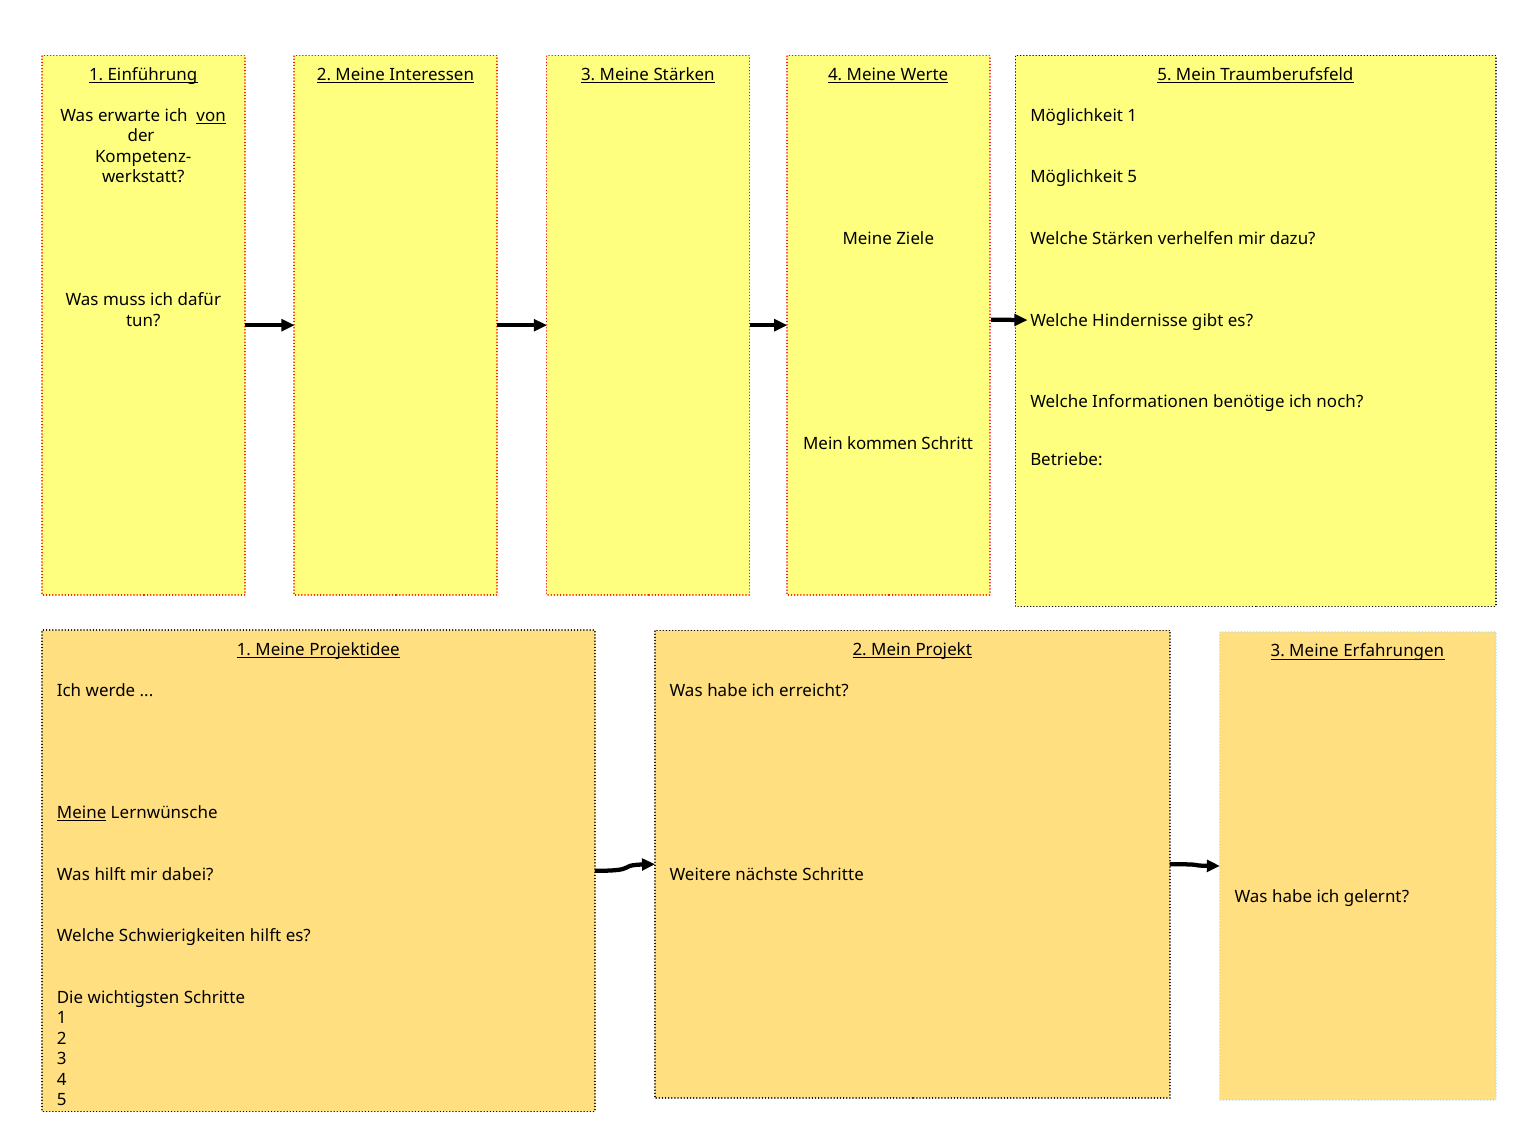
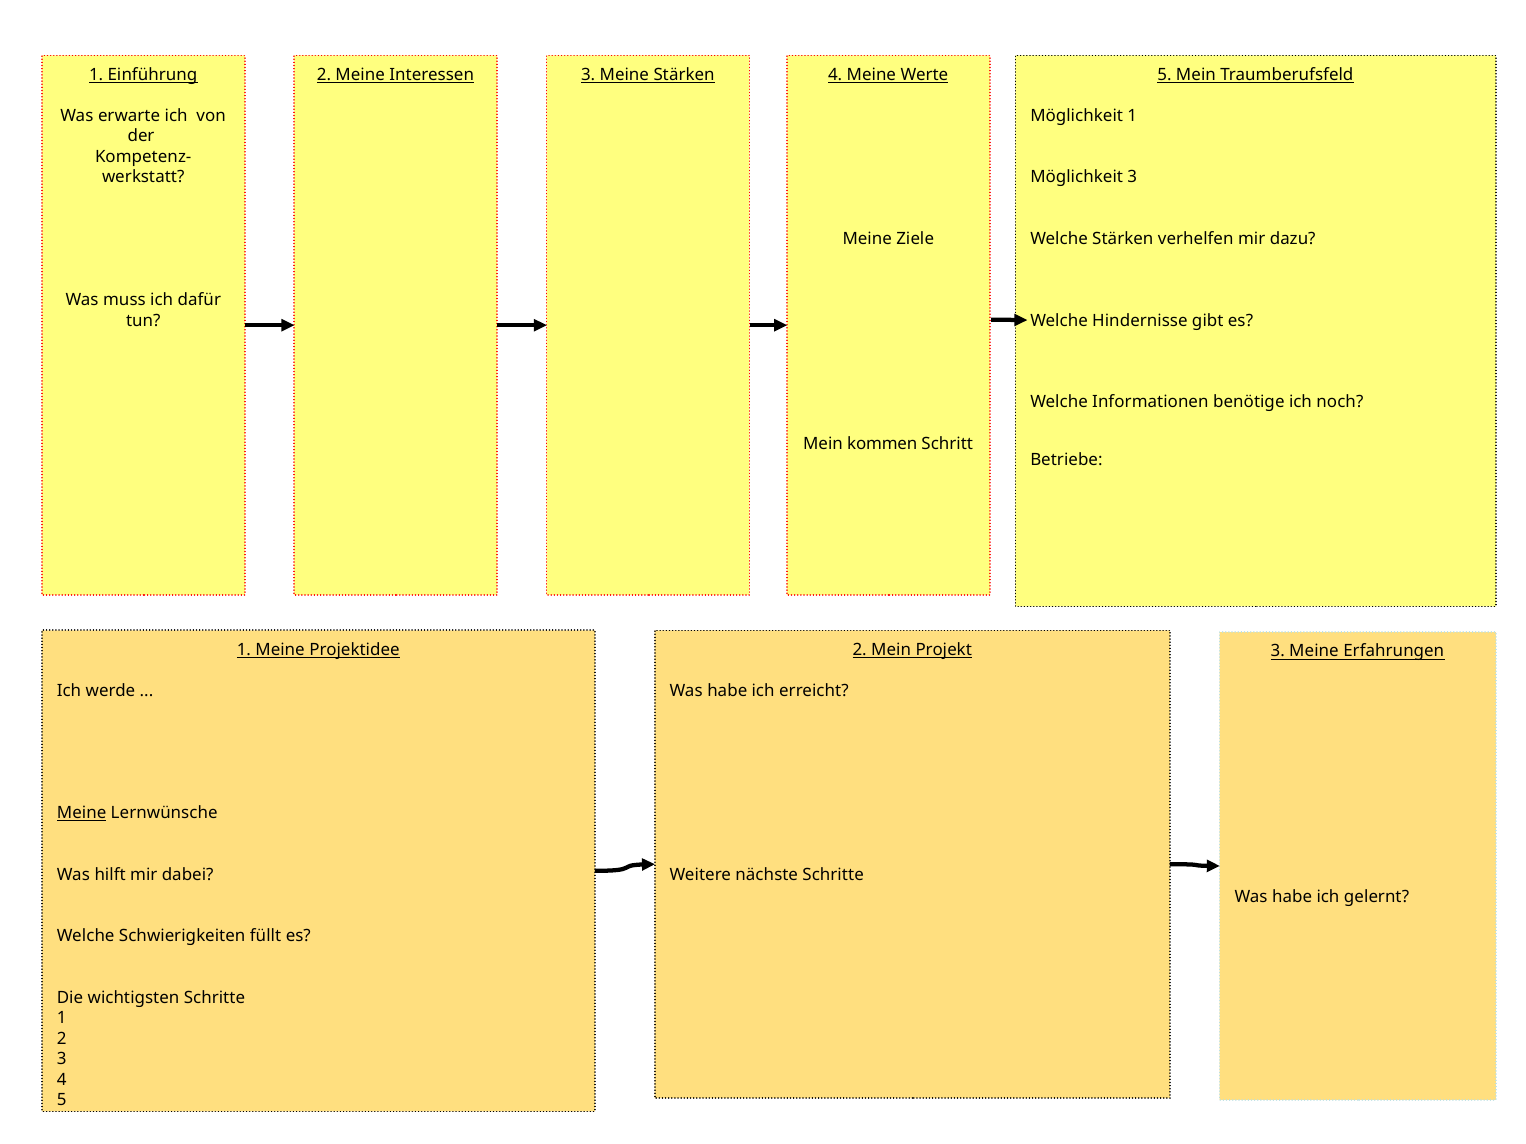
von underline: present -> none (211, 116)
Möglichkeit 5: 5 -> 3 (1132, 177)
Schwierigkeiten hilft: hilft -> füllt (266, 937)
